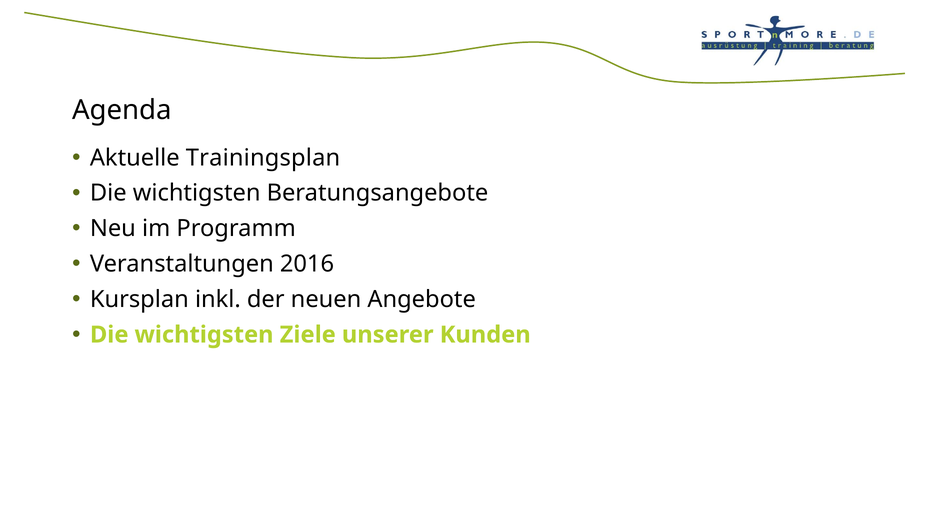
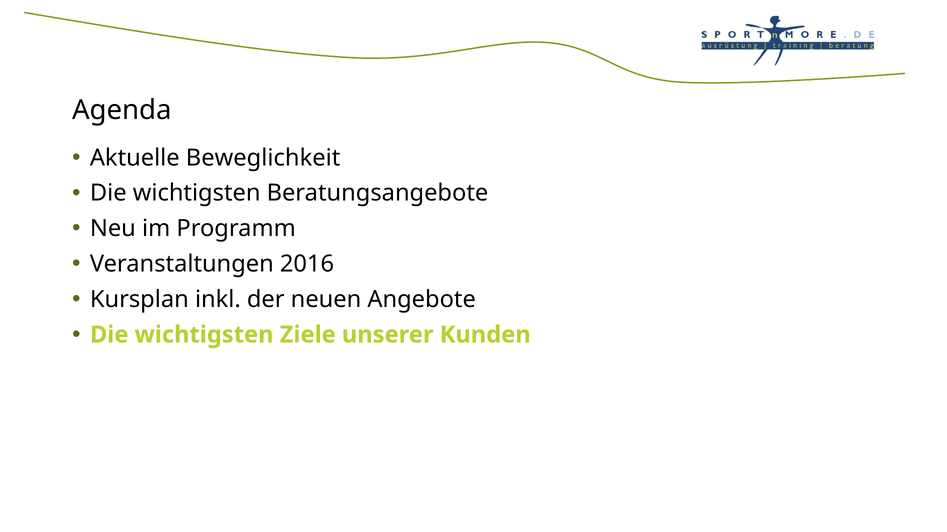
Trainingsplan: Trainingsplan -> Beweglichkeit (263, 158)
